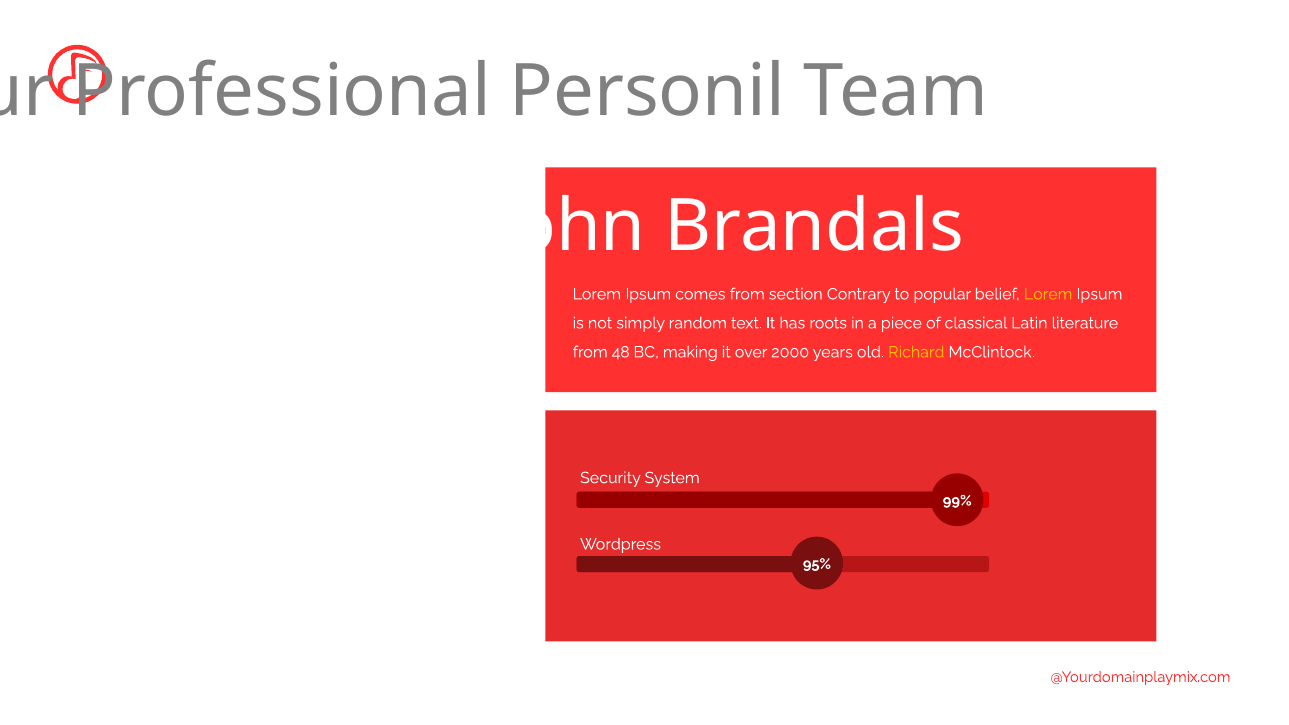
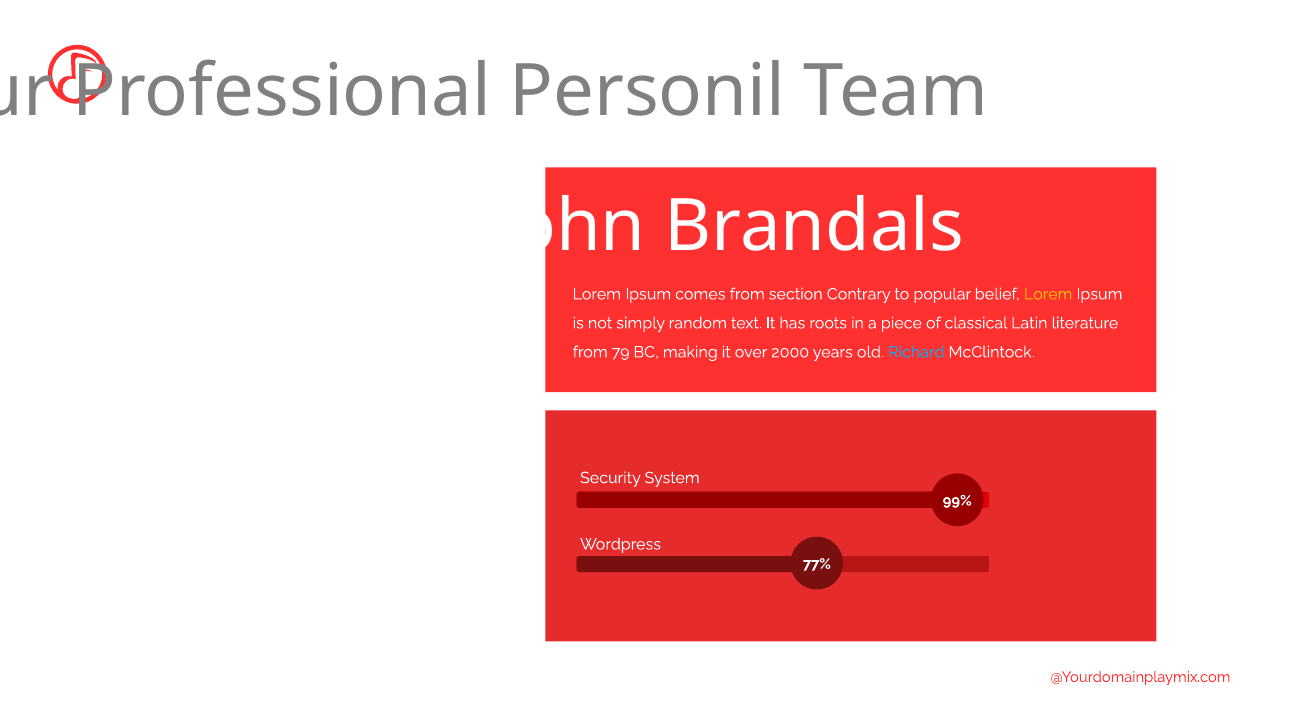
48: 48 -> 79 (621, 352)
Richard colour: yellow -> light blue (916, 352)
95%: 95% -> 77% (817, 564)
